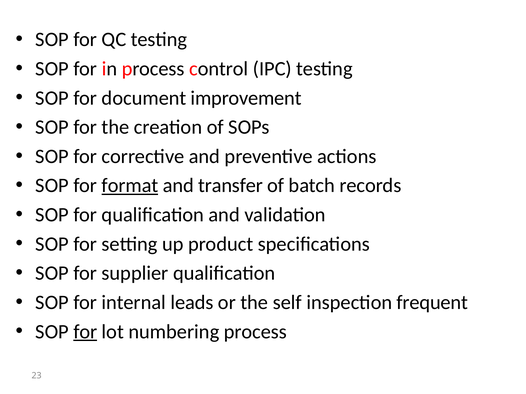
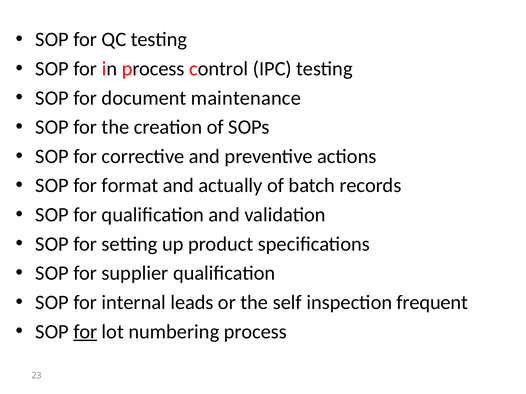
improvement: improvement -> maintenance (246, 98)
format underline: present -> none (130, 186)
transfer: transfer -> actually (231, 186)
